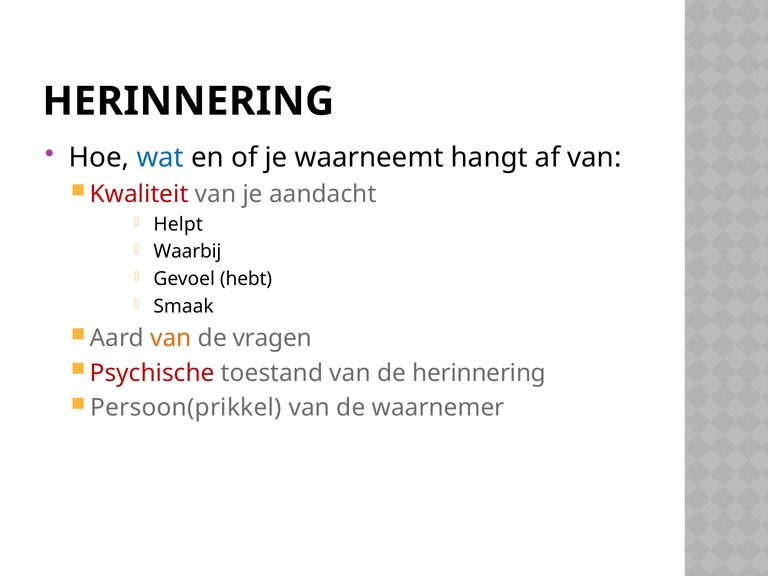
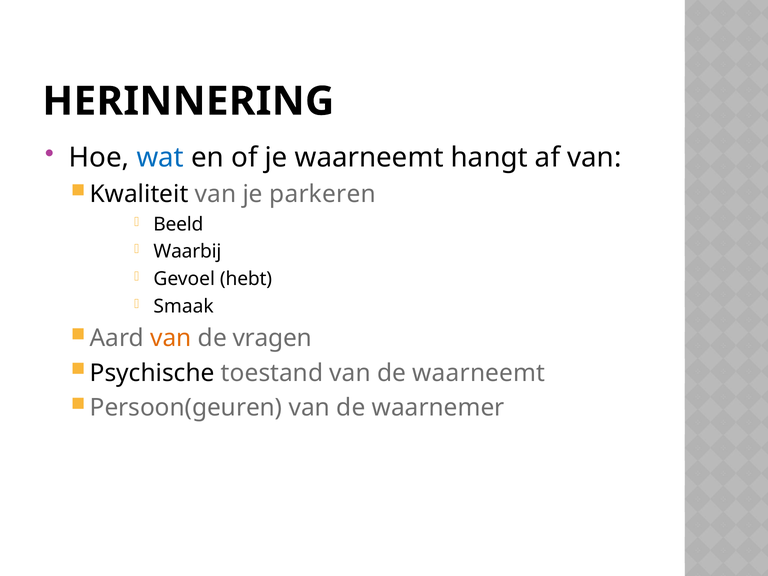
Kwaliteit colour: red -> black (139, 194)
aandacht: aandacht -> parkeren (323, 194)
Helpt: Helpt -> Beeld (178, 224)
Psychische colour: red -> black (152, 373)
de herinnering: herinnering -> waarneemt (479, 373)
Persoon(prikkel: Persoon(prikkel -> Persoon(geuren (186, 408)
